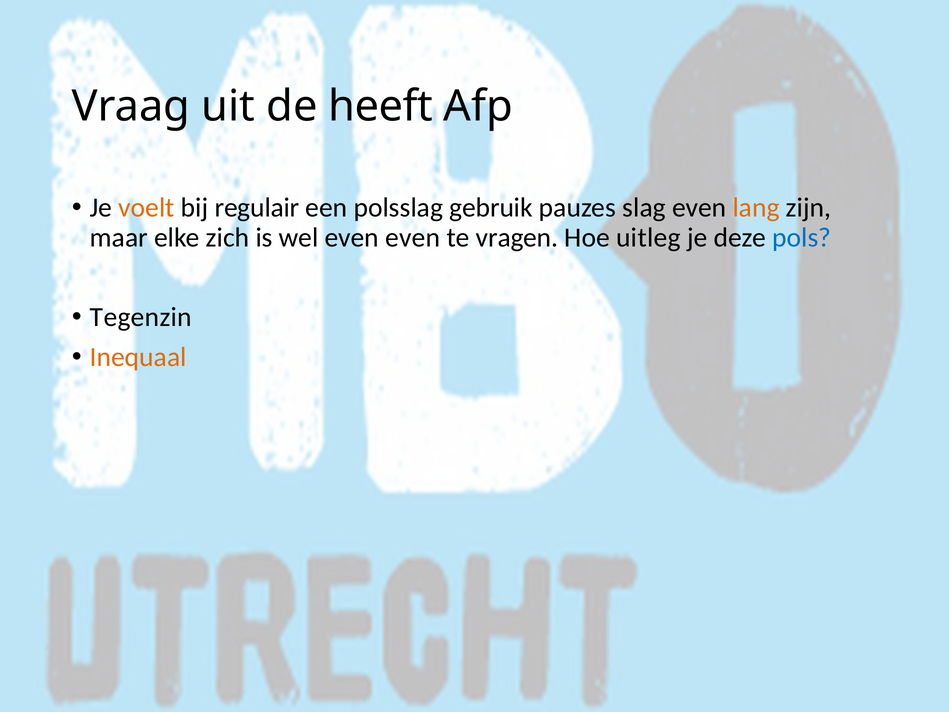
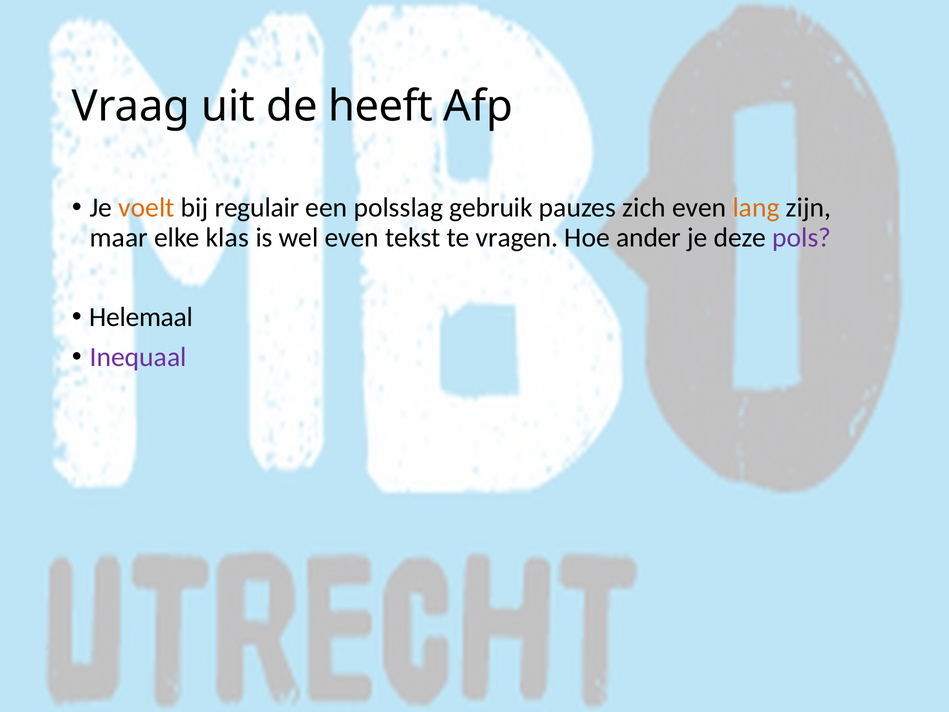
slag: slag -> zich (644, 208)
zich: zich -> klas (227, 237)
even even: even -> tekst (413, 237)
uitleg: uitleg -> ander (649, 237)
pols colour: blue -> purple (802, 237)
Tegenzin: Tegenzin -> Helemaal (141, 317)
Inequaal colour: orange -> purple (138, 357)
